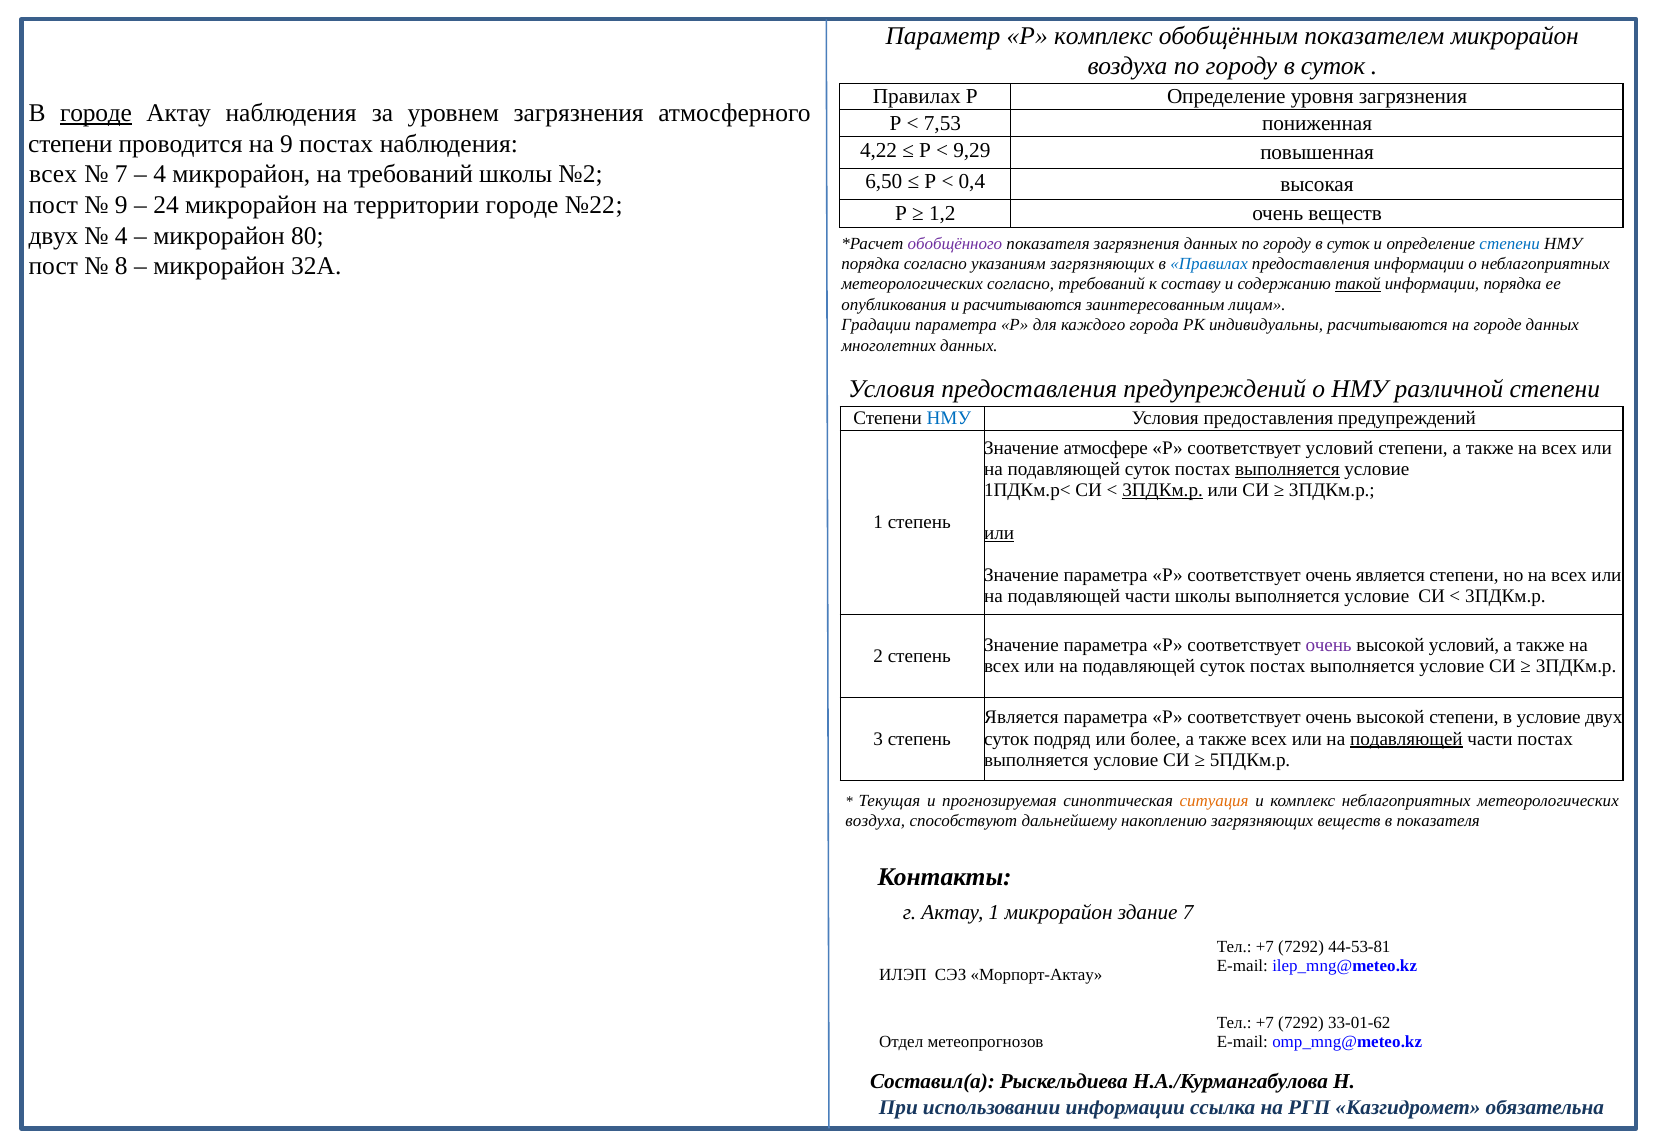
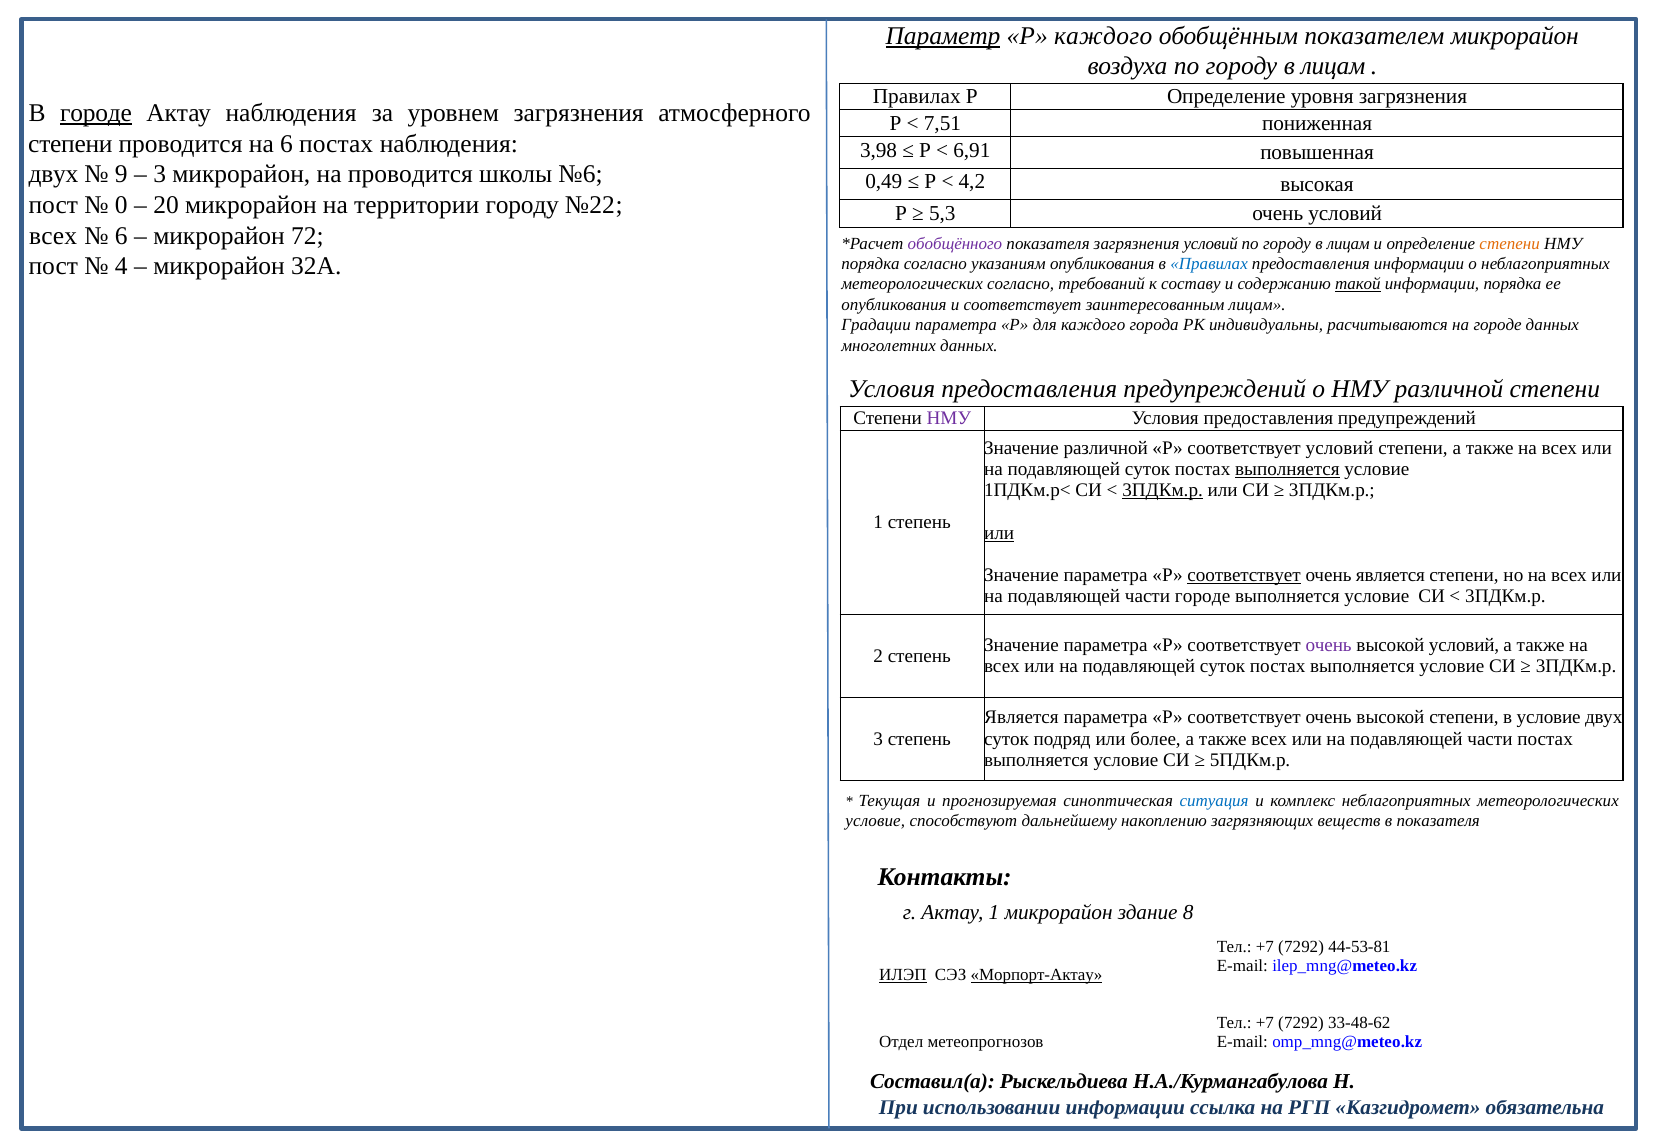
Параметр underline: none -> present (943, 36)
Р комплекс: комплекс -> каждого (1103, 36)
суток: суток -> лицам (1333, 66)
7,53: 7,53 -> 7,51 (942, 123)
на 9: 9 -> 6 (286, 144)
4,22: 4,22 -> 3,98 (878, 150)
9,29: 9,29 -> 6,91 (972, 150)
всех: всех -> двух (53, 174)
7: 7 -> 9 (121, 174)
4: 4 -> 3 (160, 174)
на требований: требований -> проводится (410, 174)
№2: №2 -> №6 (581, 174)
6,50: 6,50 -> 0,49 (884, 182)
0,4: 0,4 -> 4,2 (972, 182)
9: 9 -> 0 (121, 205)
24: 24 -> 20 (166, 205)
территории городе: городе -> городу (522, 205)
1,2: 1,2 -> 5,3 (942, 213)
очень веществ: веществ -> условий (1345, 213)
двух: двух -> всех (53, 236)
4: 4 -> 6 (121, 236)
80: 80 -> 72 (307, 236)
загрязнения данных: данных -> условий (1211, 244)
суток: суток -> лицам (1348, 244)
степени colour: blue -> orange (1510, 244)
8: 8 -> 4 (121, 266)
указаниям загрязняющих: загрязняющих -> опубликования (1102, 264)
и расчитываются: расчитываются -> соответствует (1023, 305)
НМУ colour: blue -> purple (949, 419)
Значение атмосфере: атмосфере -> различной (1106, 448)
соответствует underline: none -> present (1244, 575)
части школы: школы -> городе (1203, 596)
подавляющей underline: present -> none (1406, 739)
ситуация colour: orange -> blue (1214, 800)
воздуха: воздуха -> условие (875, 821)
здание 7: 7 -> 8 (1188, 912)
ИЛЭП underline: none -> present (903, 975)
Морпорт-Актау underline: none -> present (1036, 975)
33-01-62: 33-01-62 -> 33-48-62 (1359, 1023)
